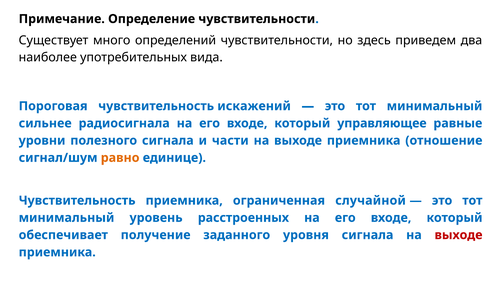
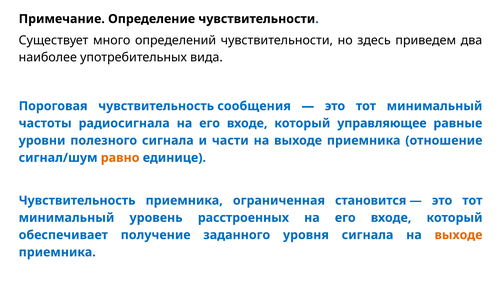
искажений: искажений -> сообщения (254, 106)
сильнее: сильнее -> частоты (45, 123)
случайной: случайной -> становится (371, 200)
выходе colour: red -> orange (458, 235)
